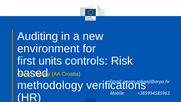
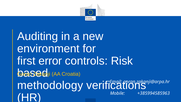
units: units -> error (50, 61)
